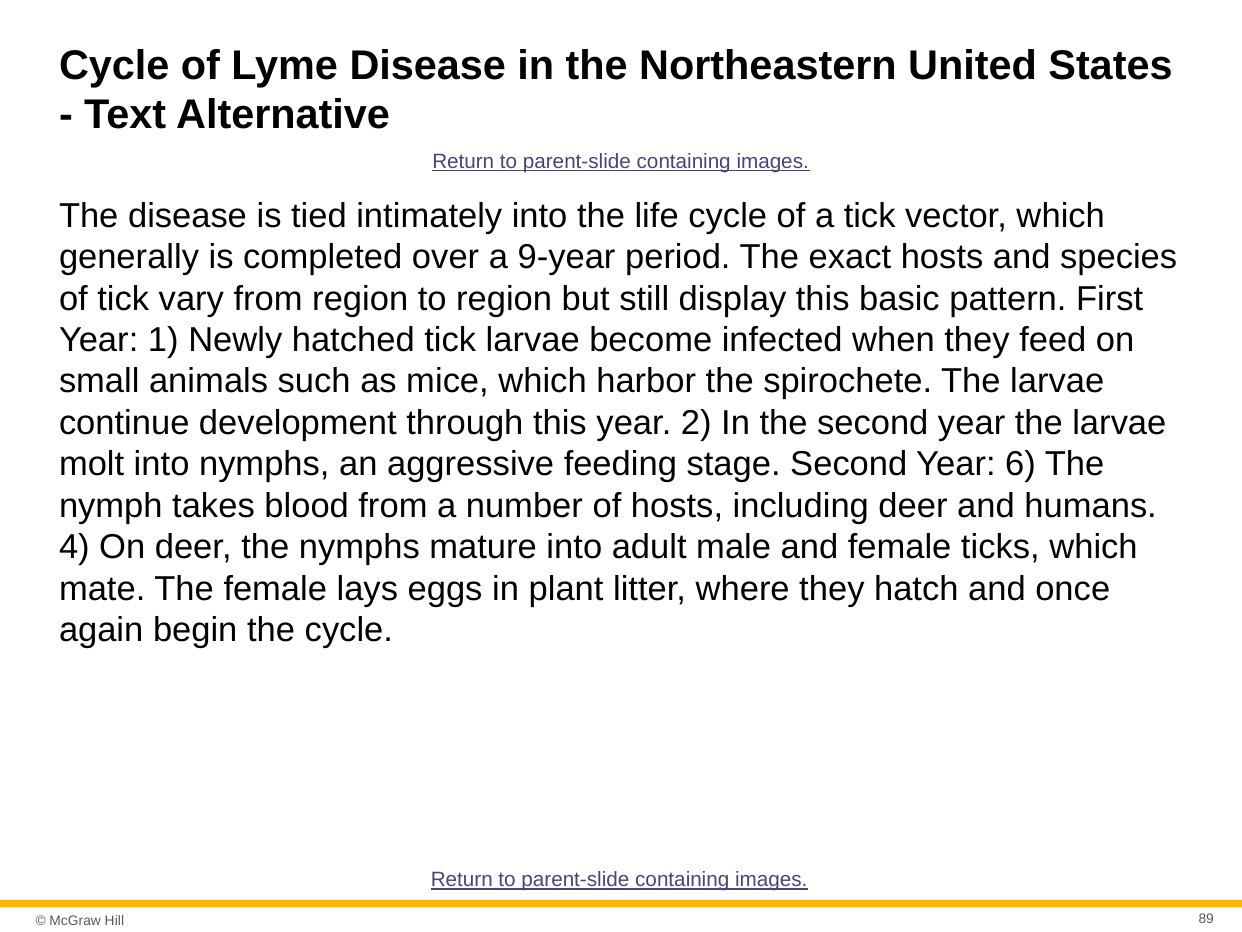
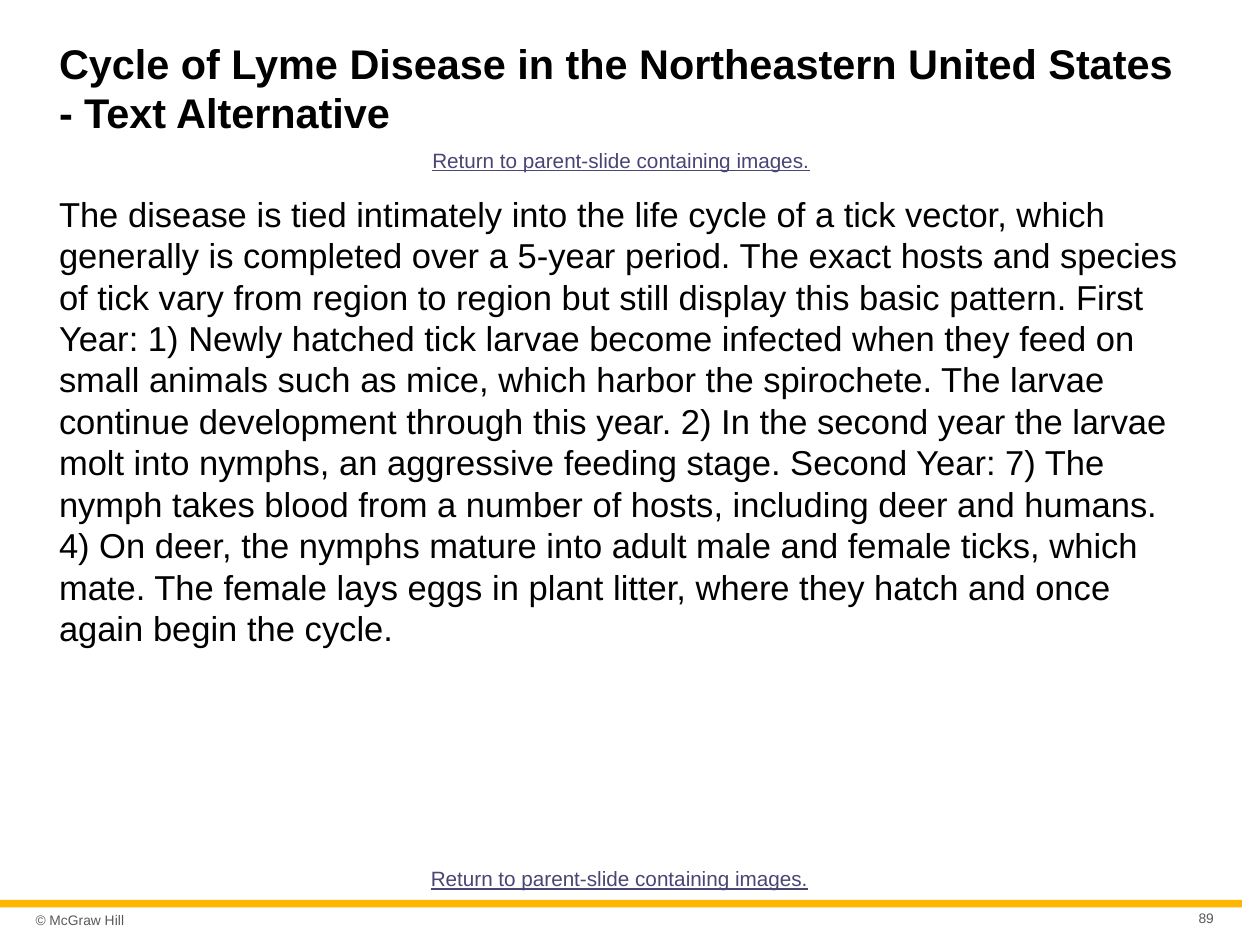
9-year: 9-year -> 5-year (567, 257)
6: 6 -> 7 (1021, 464)
